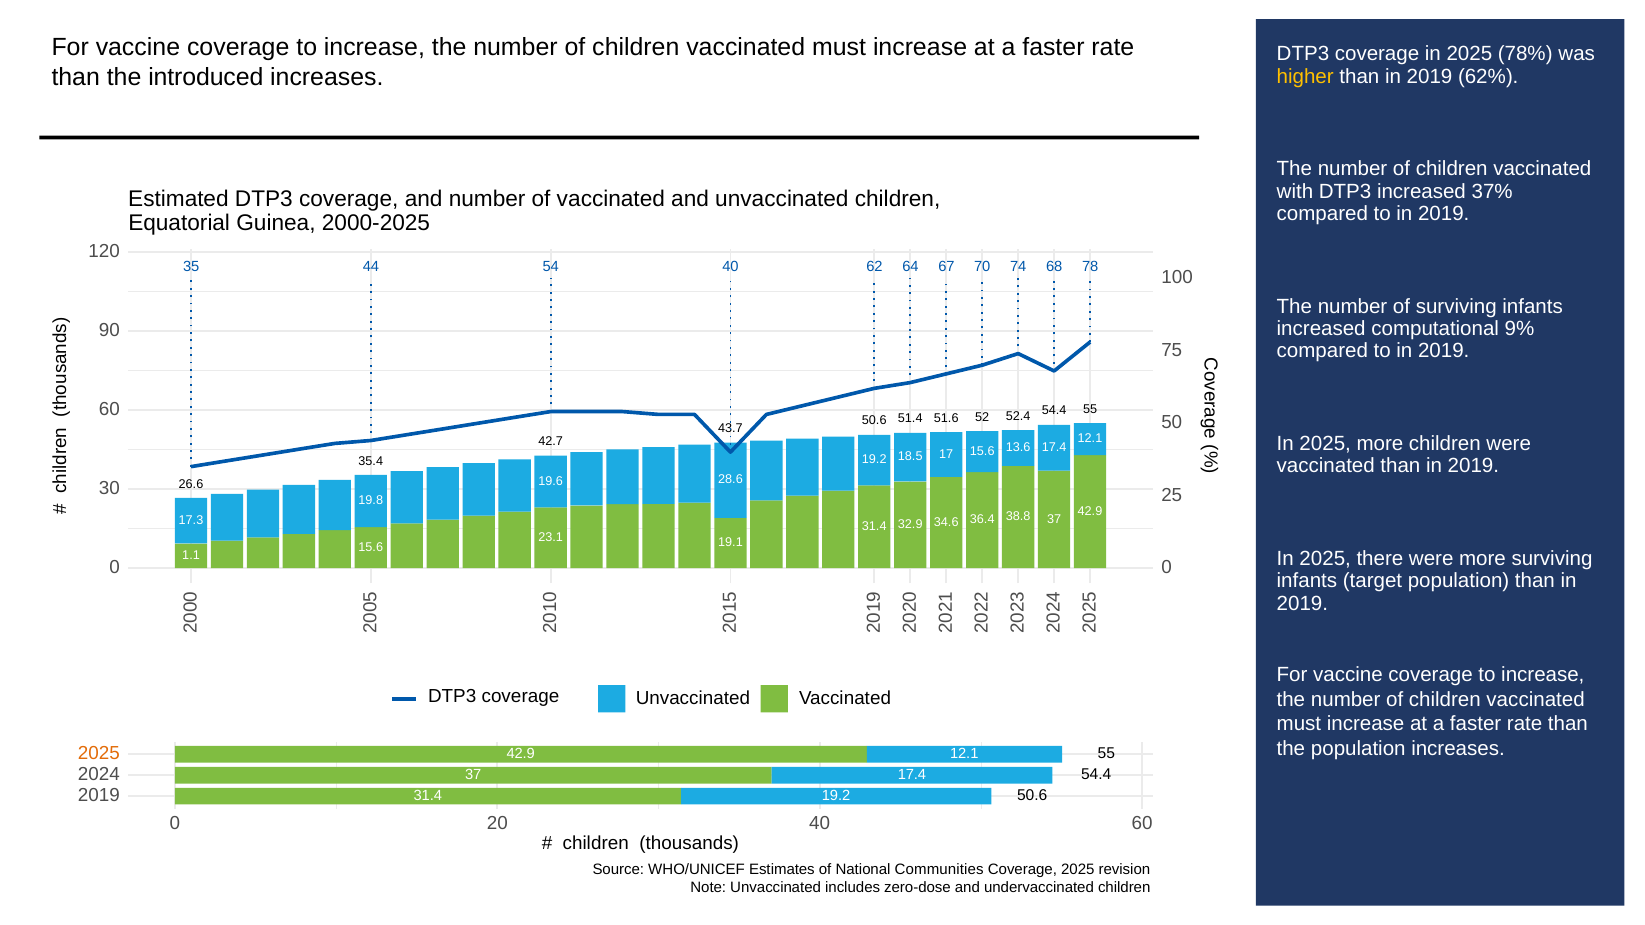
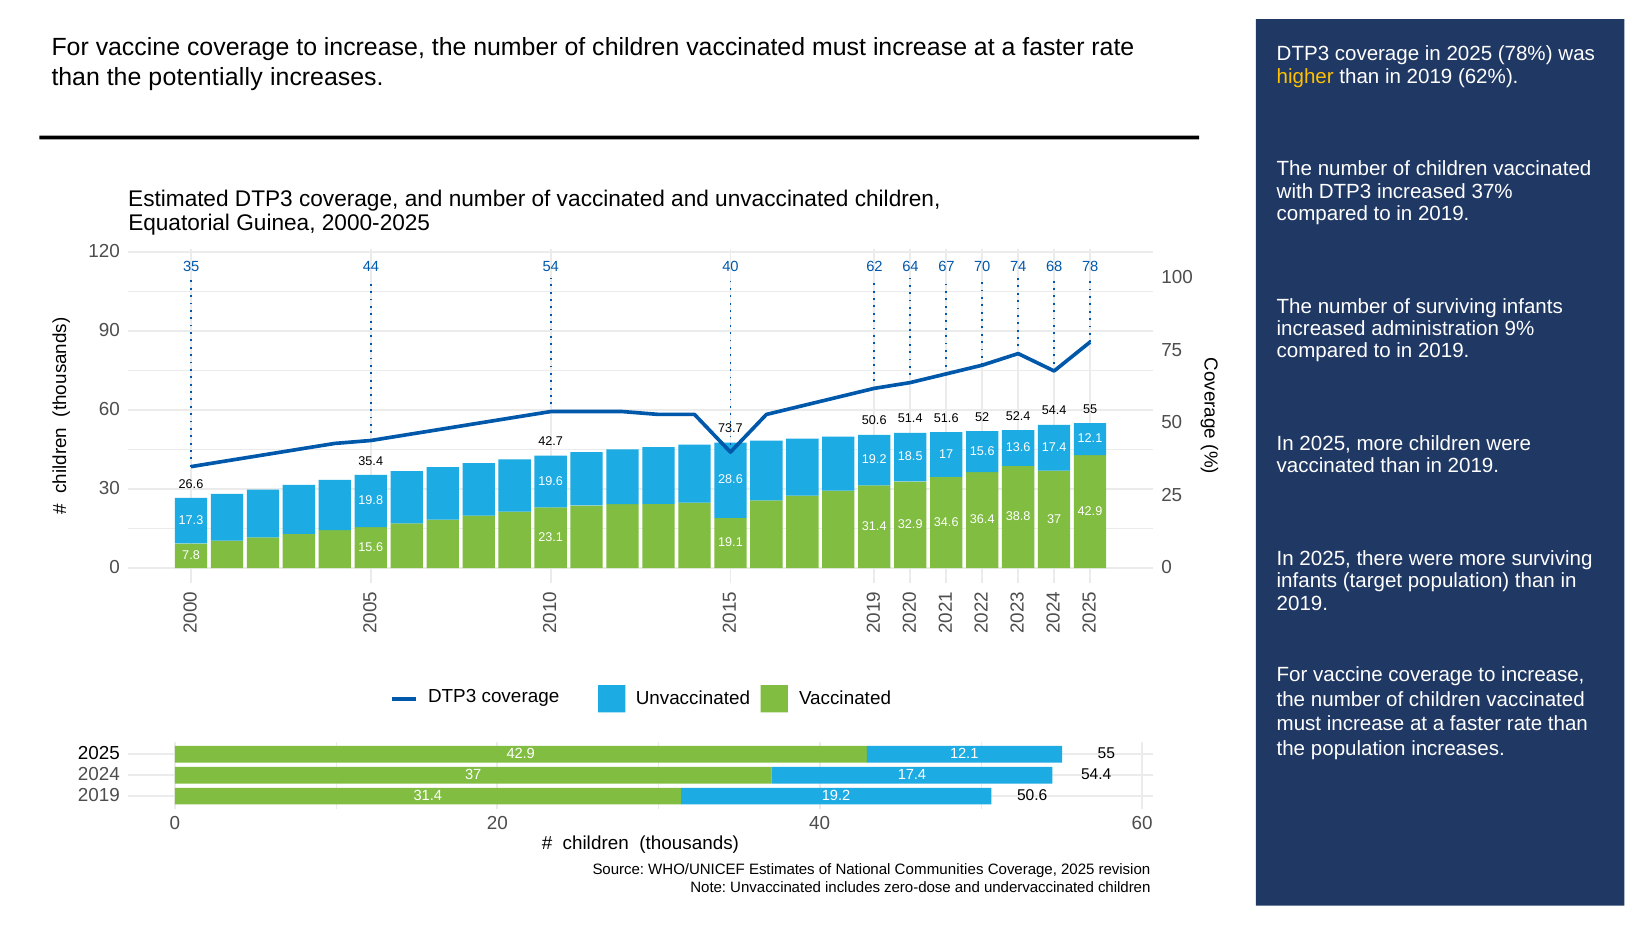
introduced: introduced -> potentially (206, 77)
computational: computational -> administration (1435, 329)
43.7: 43.7 -> 73.7 (730, 429)
1.1: 1.1 -> 7.8 (191, 556)
2025 colour: orange -> black (99, 754)
